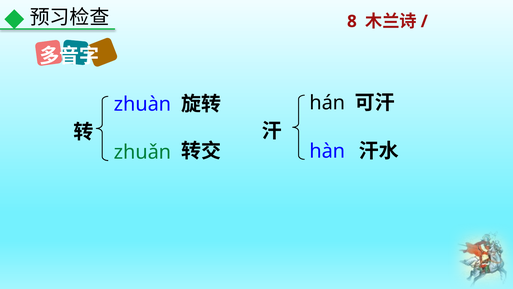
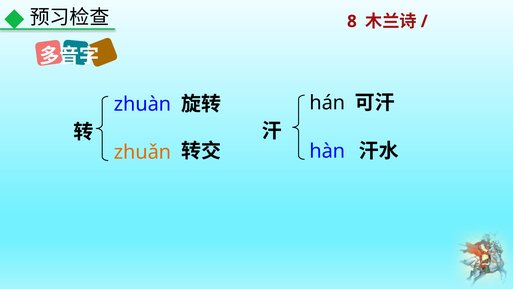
zhuǎn colour: green -> orange (143, 152)
